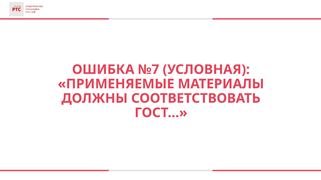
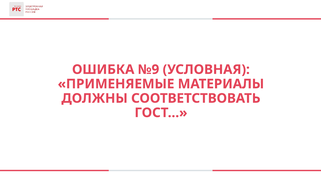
№7: №7 -> №9 (149, 70)
